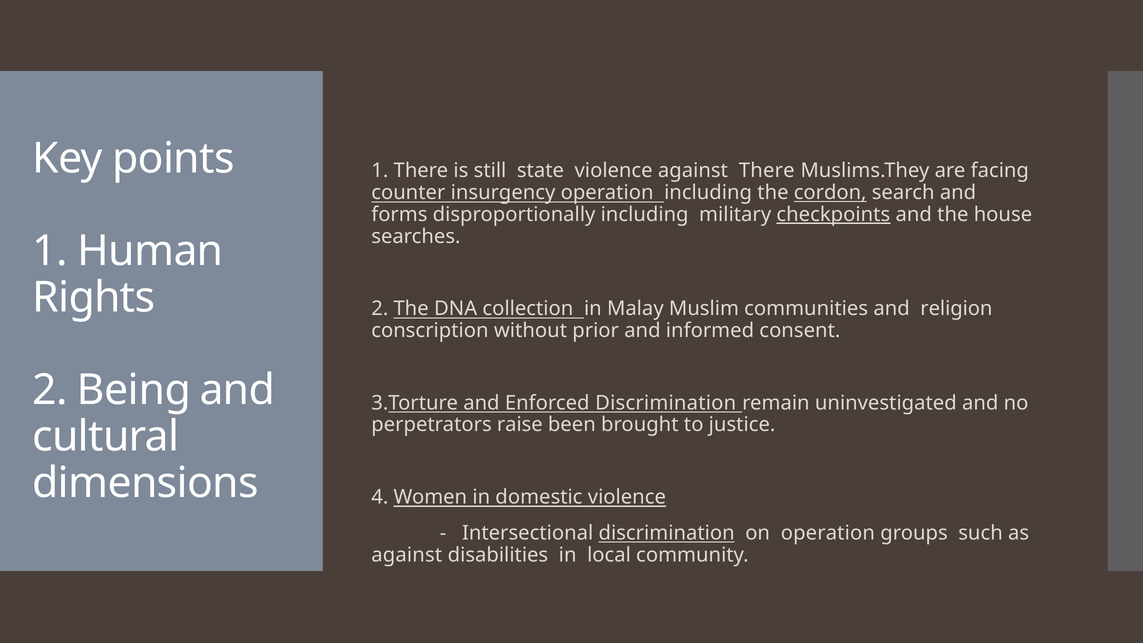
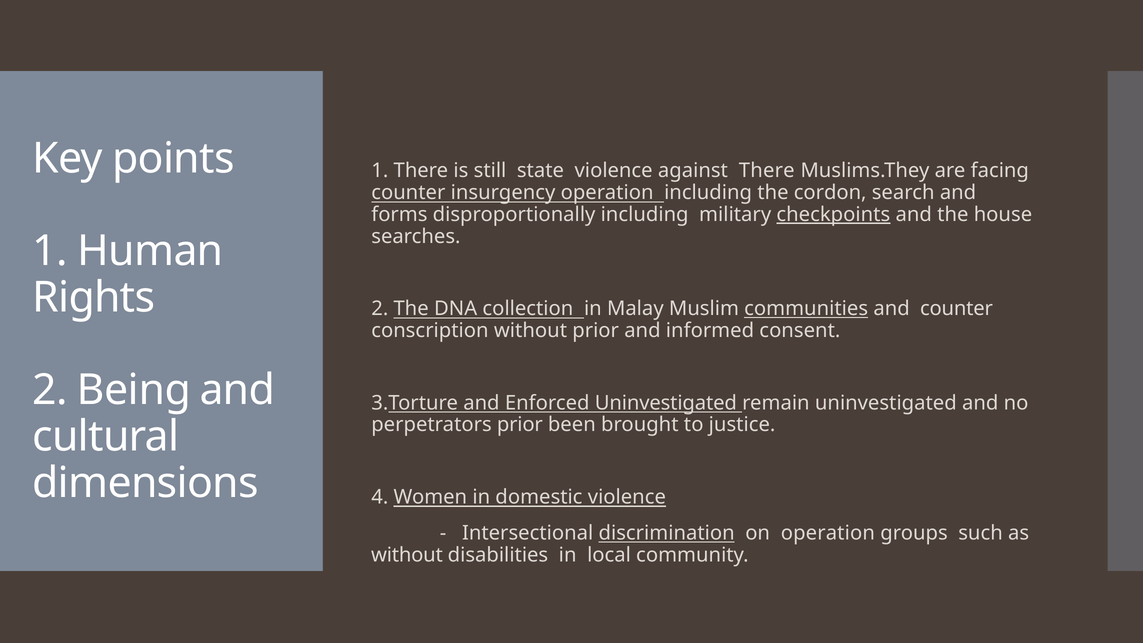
cordon underline: present -> none (830, 193)
communities underline: none -> present (806, 309)
and religion: religion -> counter (956, 309)
Enforced Discrimination: Discrimination -> Uninvestigated (666, 403)
perpetrators raise: raise -> prior (520, 425)
against: against -> without (407, 555)
